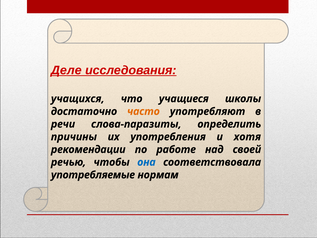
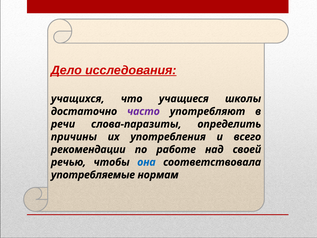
Деле: Деле -> Дело (66, 70)
часто colour: orange -> purple (143, 111)
хотя: хотя -> всего (247, 137)
